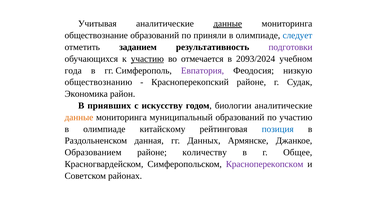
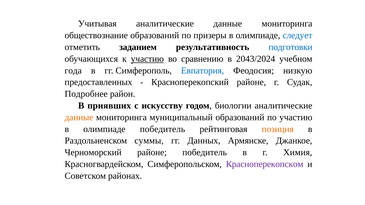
данные underline: present -> none (228, 24)
приняли: приняли -> призеры (210, 35)
подготовки colour: purple -> blue (291, 47)
отмечается: отмечается -> сравнению (202, 59)
2093/2024: 2093/2024 -> 2043/2024 (256, 59)
Евпатория colour: purple -> blue (203, 71)
обществознанию: обществознанию -> предоставленных (98, 82)
Экономика: Экономика -> Подробнее (86, 94)
олимпиаде китайскому: китайскому -> победитель (162, 129)
позиция colour: blue -> orange (278, 129)
данная: данная -> суммы (149, 141)
Образованием: Образованием -> Черноморский (93, 153)
районе количеству: количеству -> победитель (205, 153)
Общее: Общее -> Химия (298, 153)
